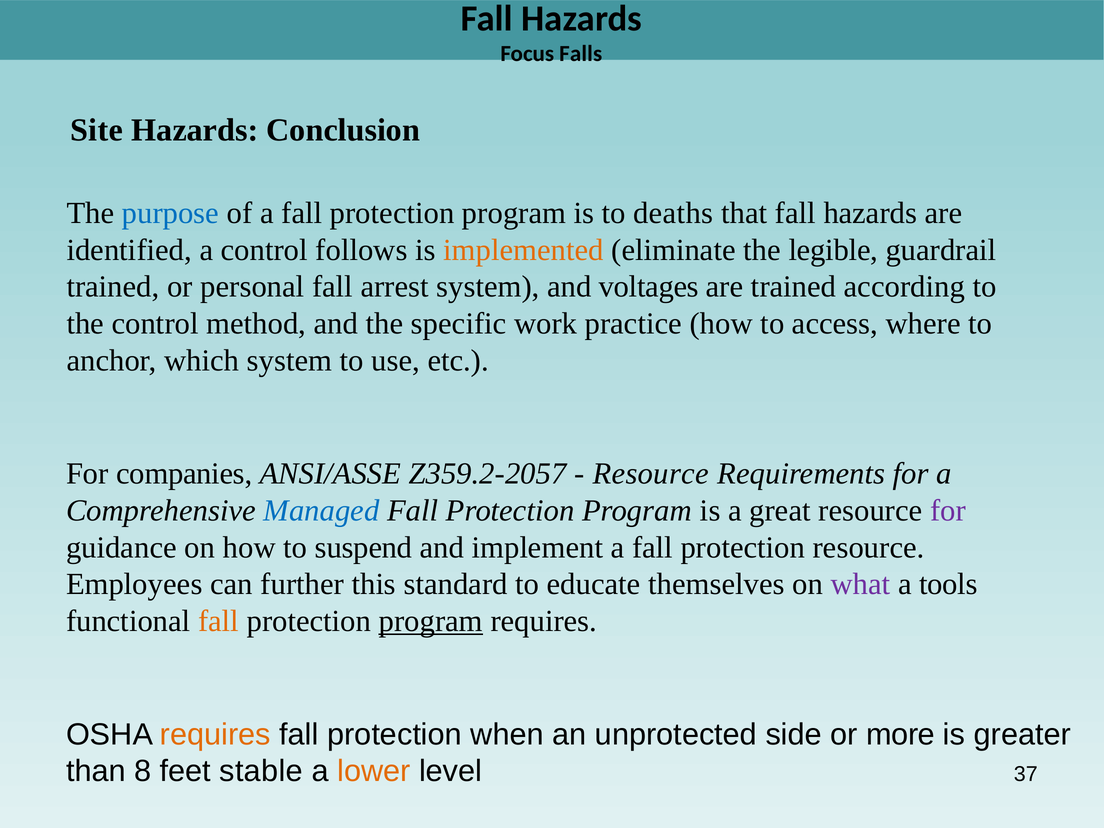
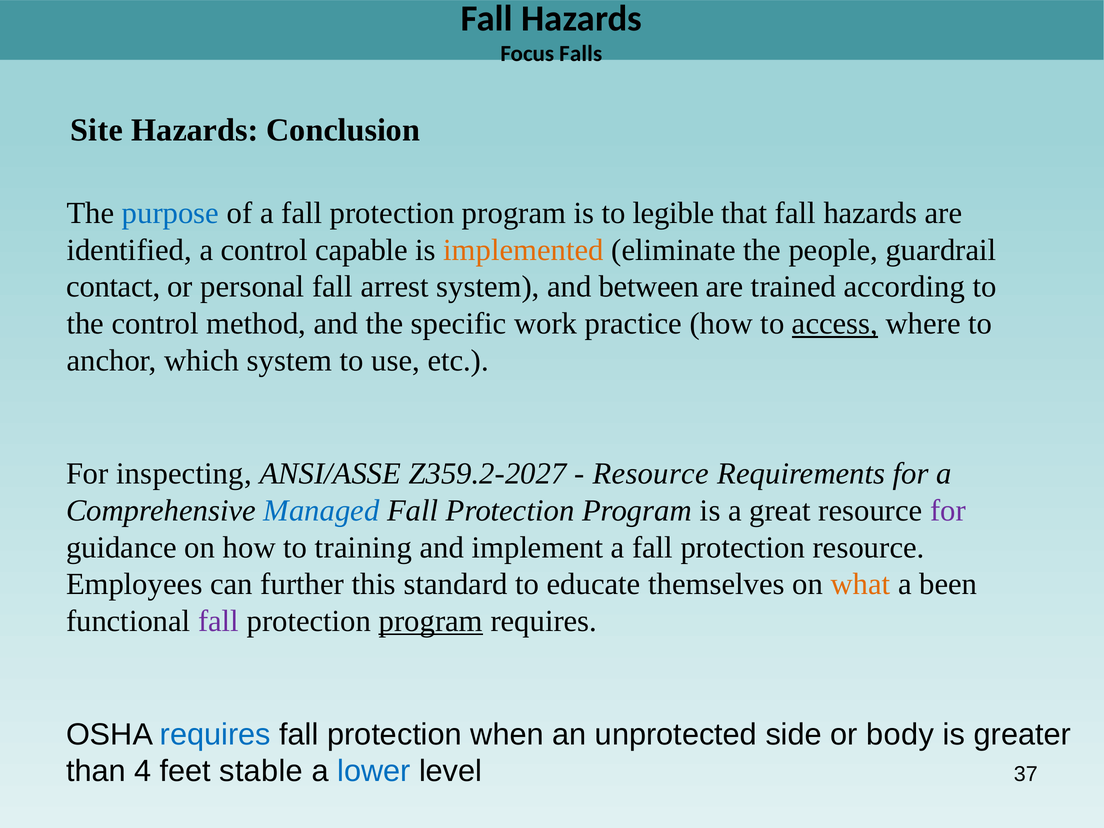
deaths: deaths -> legible (674, 213)
follows: follows -> capable (362, 250)
legible: legible -> people (833, 250)
trained: trained -> contact (113, 287)
voltages: voltages -> between (649, 287)
access underline: none -> present (835, 324)
companies: companies -> inspecting (184, 474)
Z359.2-2057: Z359.2-2057 -> Z359.2-2027 (488, 474)
suspend: suspend -> training (363, 547)
what colour: purple -> orange (860, 584)
tools: tools -> been (948, 584)
fall colour: orange -> purple (218, 621)
requires colour: orange -> blue (215, 734)
more: more -> body (900, 734)
8: 8 -> 4 (143, 771)
lower colour: orange -> blue (374, 771)
